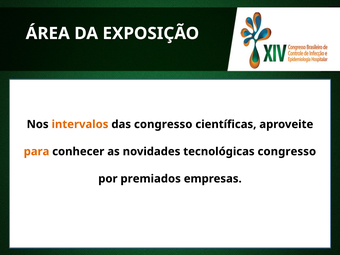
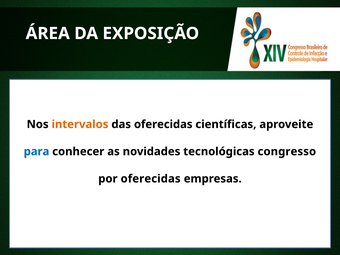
das congresso: congresso -> oferecidas (163, 124)
para colour: orange -> blue (37, 152)
por premiados: premiados -> oferecidas (151, 179)
